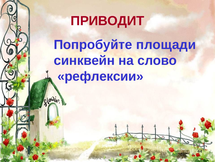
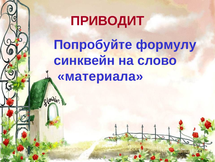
площади: площади -> формулу (166, 44)
рефлексии: рефлексии -> материала (100, 76)
